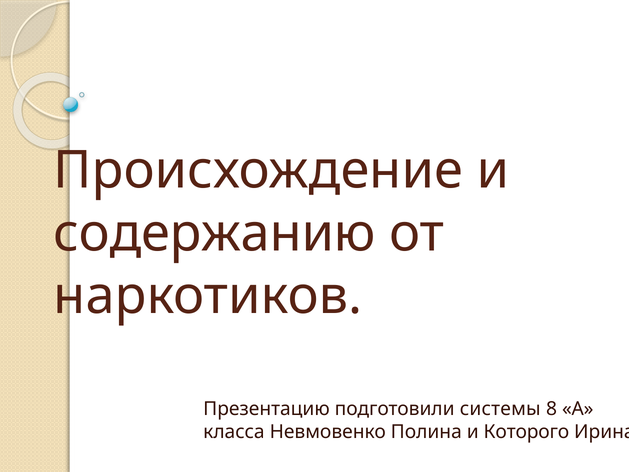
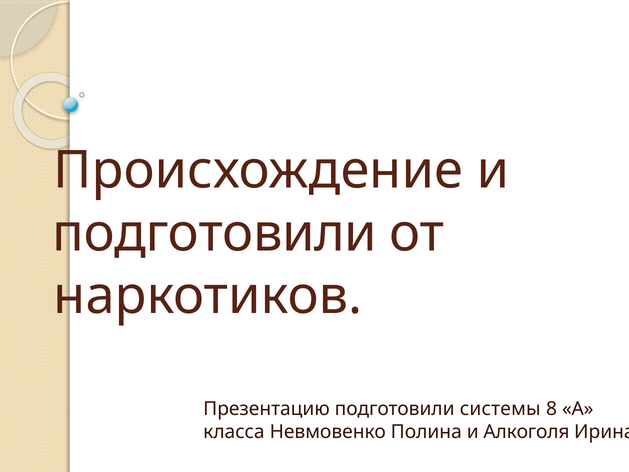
содержанию: содержанию -> подготовили (215, 233)
Которого: Которого -> Алкоголя (526, 432)
